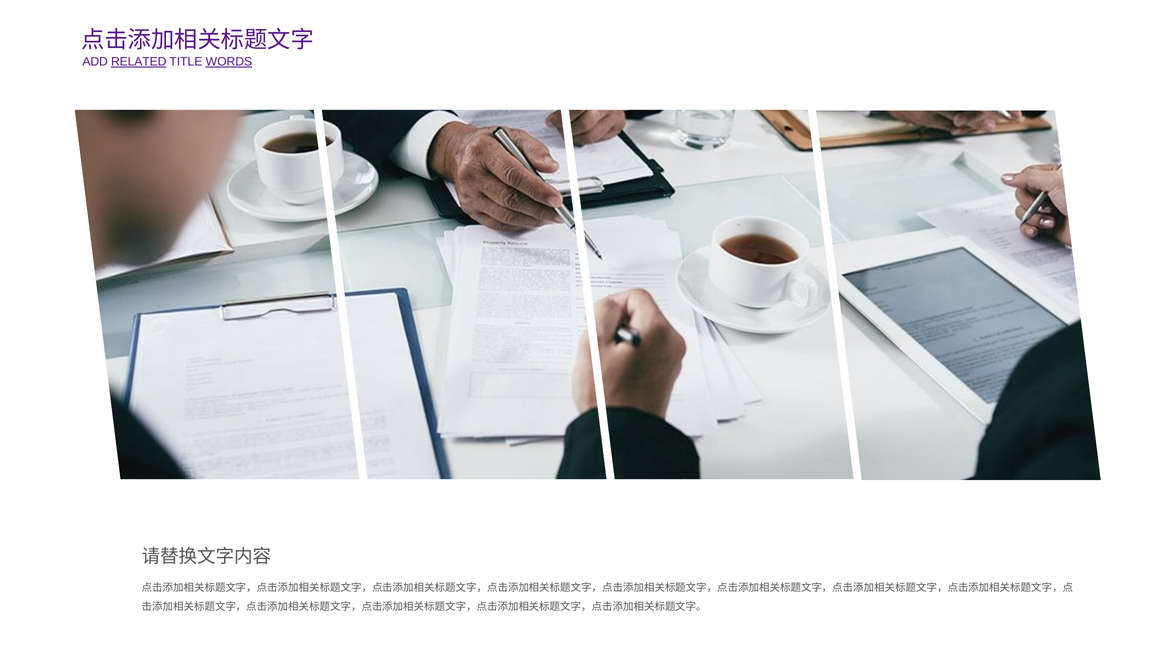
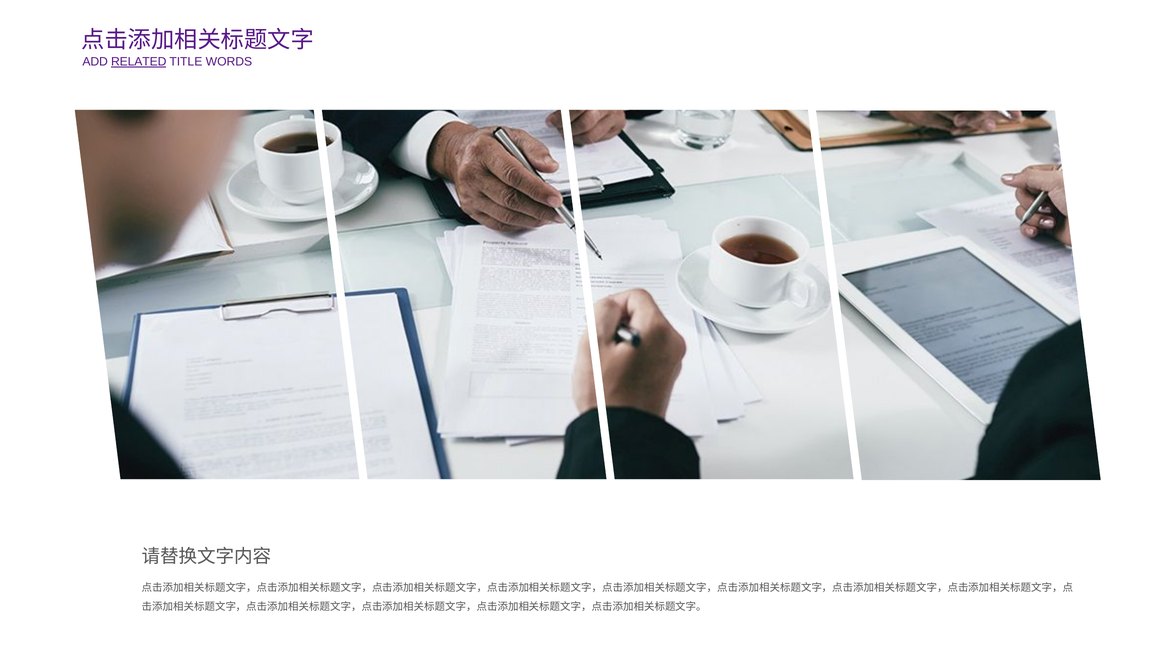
WORDS underline: present -> none (229, 62)
